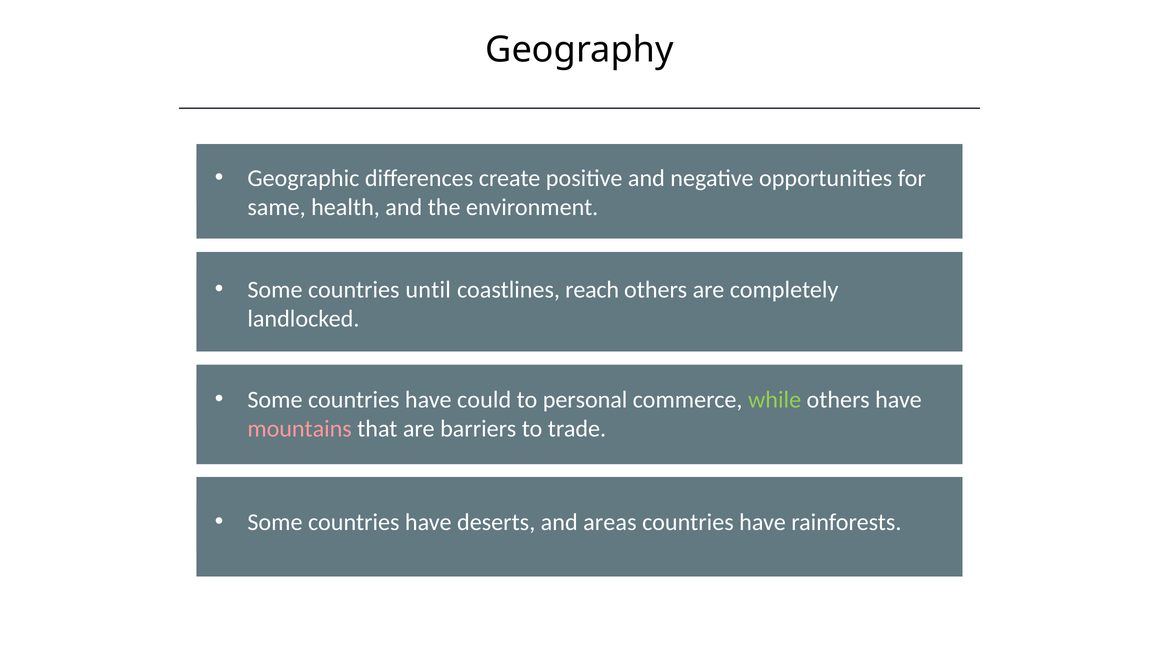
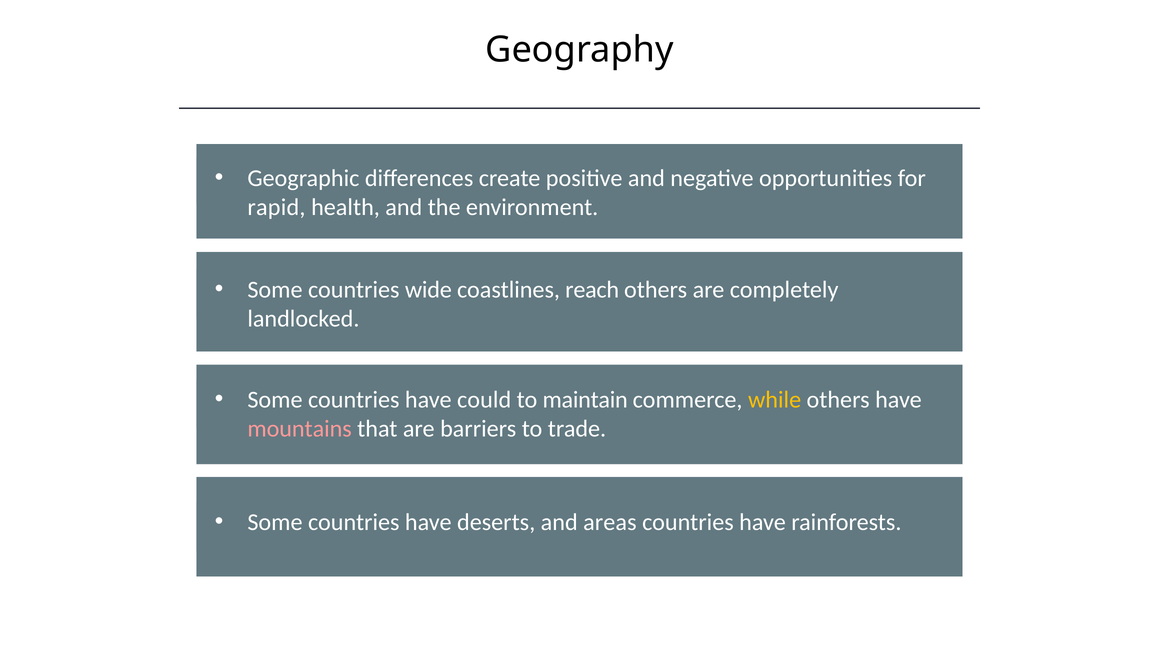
same: same -> rapid (276, 207)
until: until -> wide (428, 290)
personal: personal -> maintain (585, 400)
while colour: light green -> yellow (775, 400)
